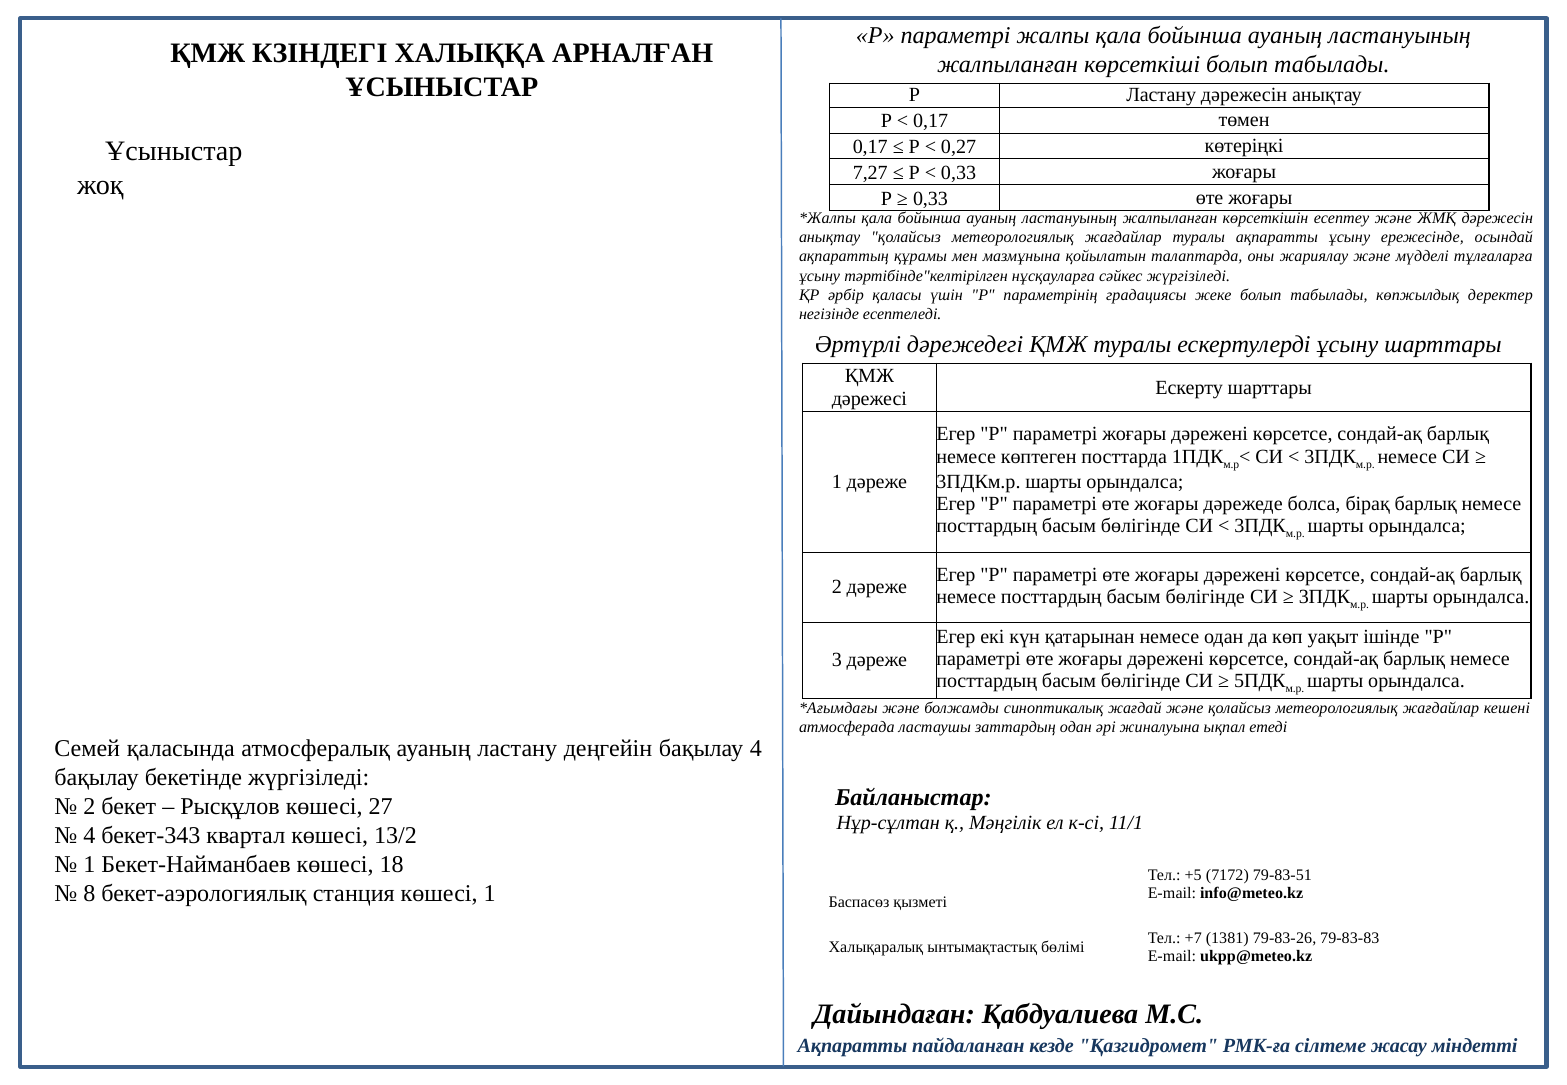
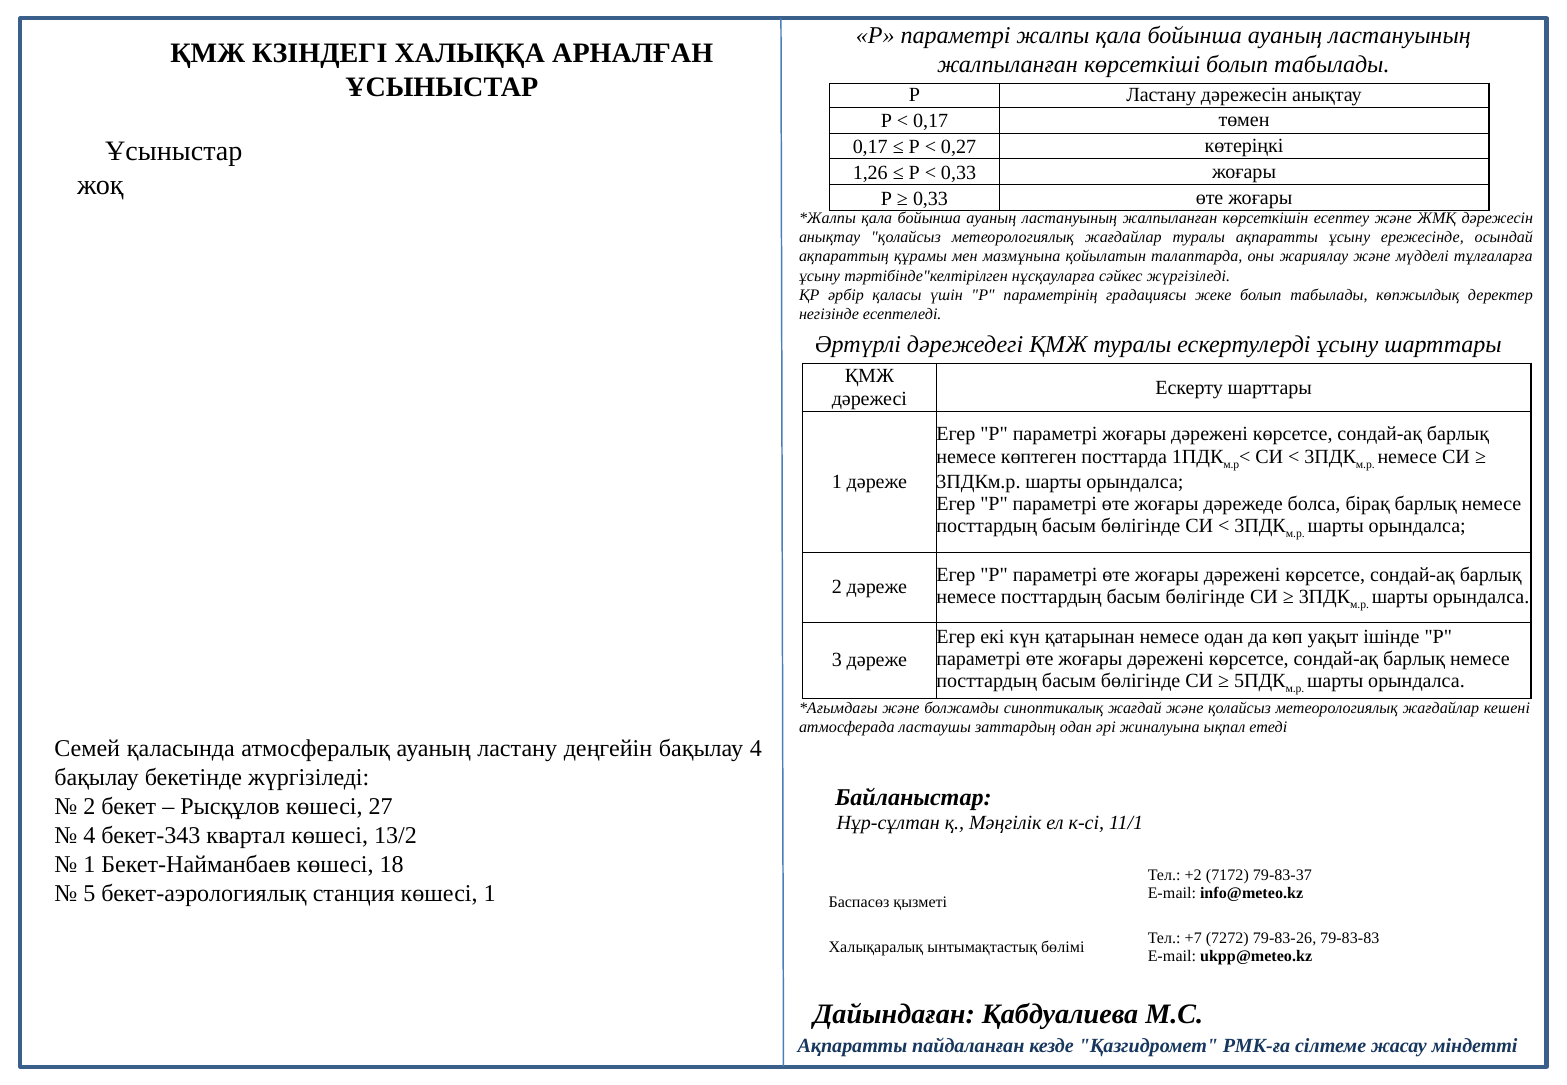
7,27: 7,27 -> 1,26 (870, 173)
+5: +5 -> +2 (1193, 875)
79-83-51: 79-83-51 -> 79-83-37 (1282, 875)
8: 8 -> 5 (89, 894)
1381: 1381 -> 7272 (1227, 938)
